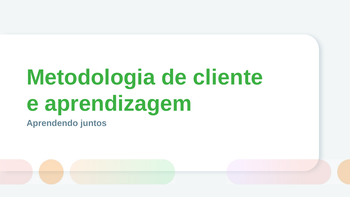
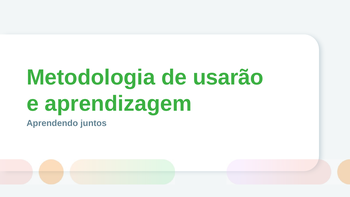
cliente: cliente -> usarão (228, 77)
